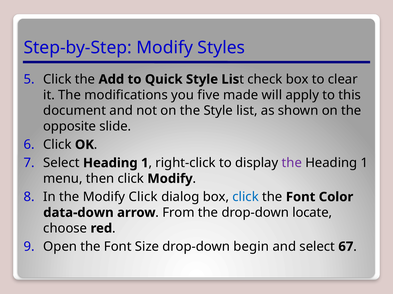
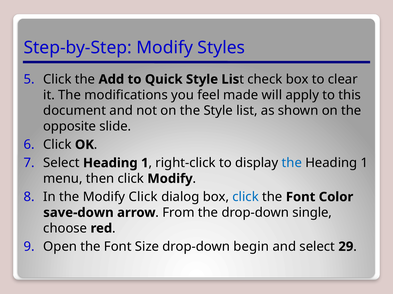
five: five -> feel (209, 95)
the colour: purple -> blue (292, 163)
data-down: data-down -> save-down (78, 213)
locate: locate -> single (312, 213)
67: 67 -> 29 (346, 247)
